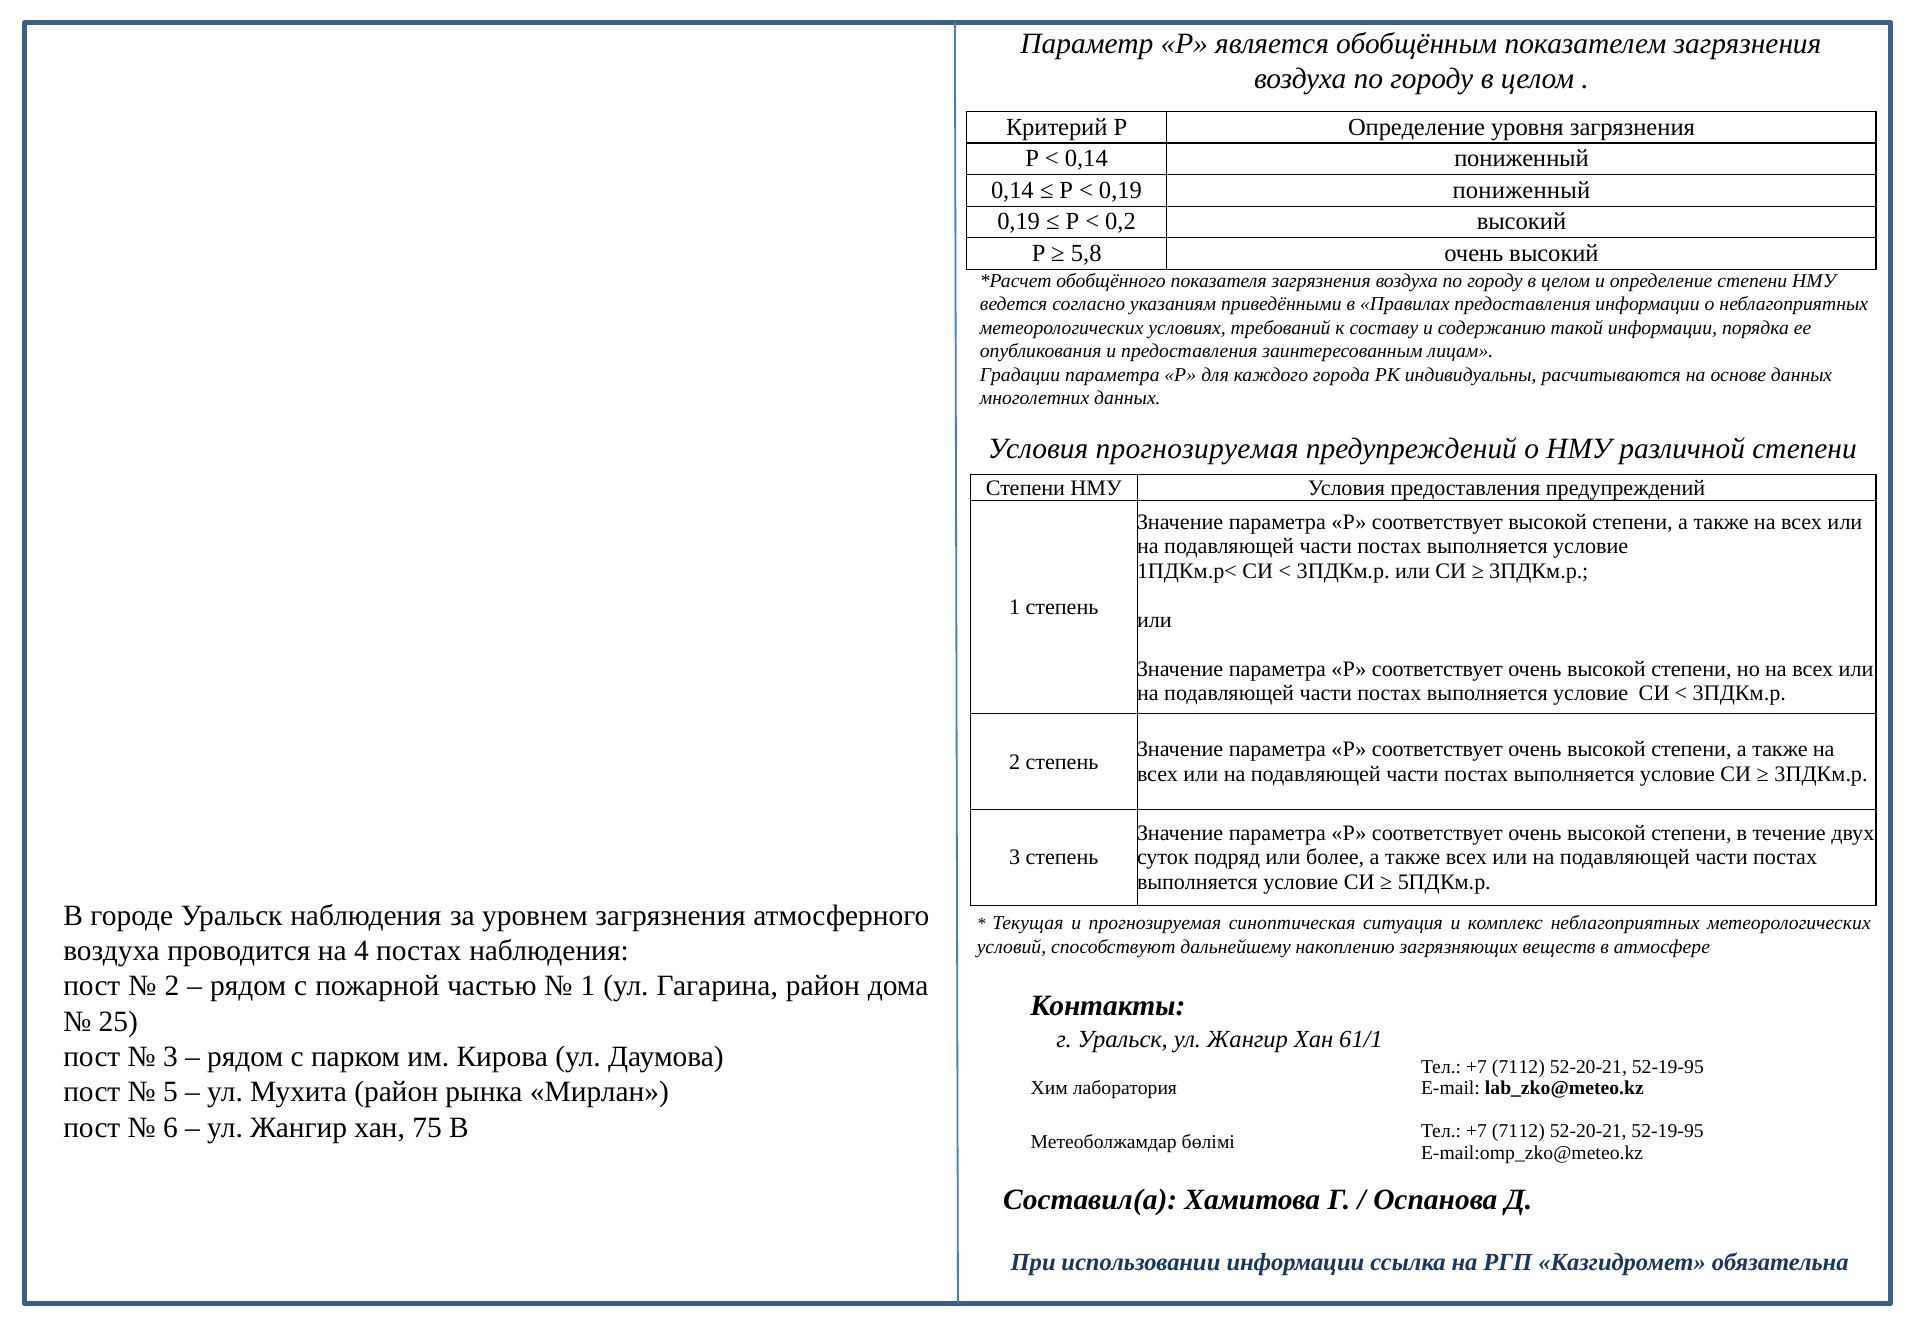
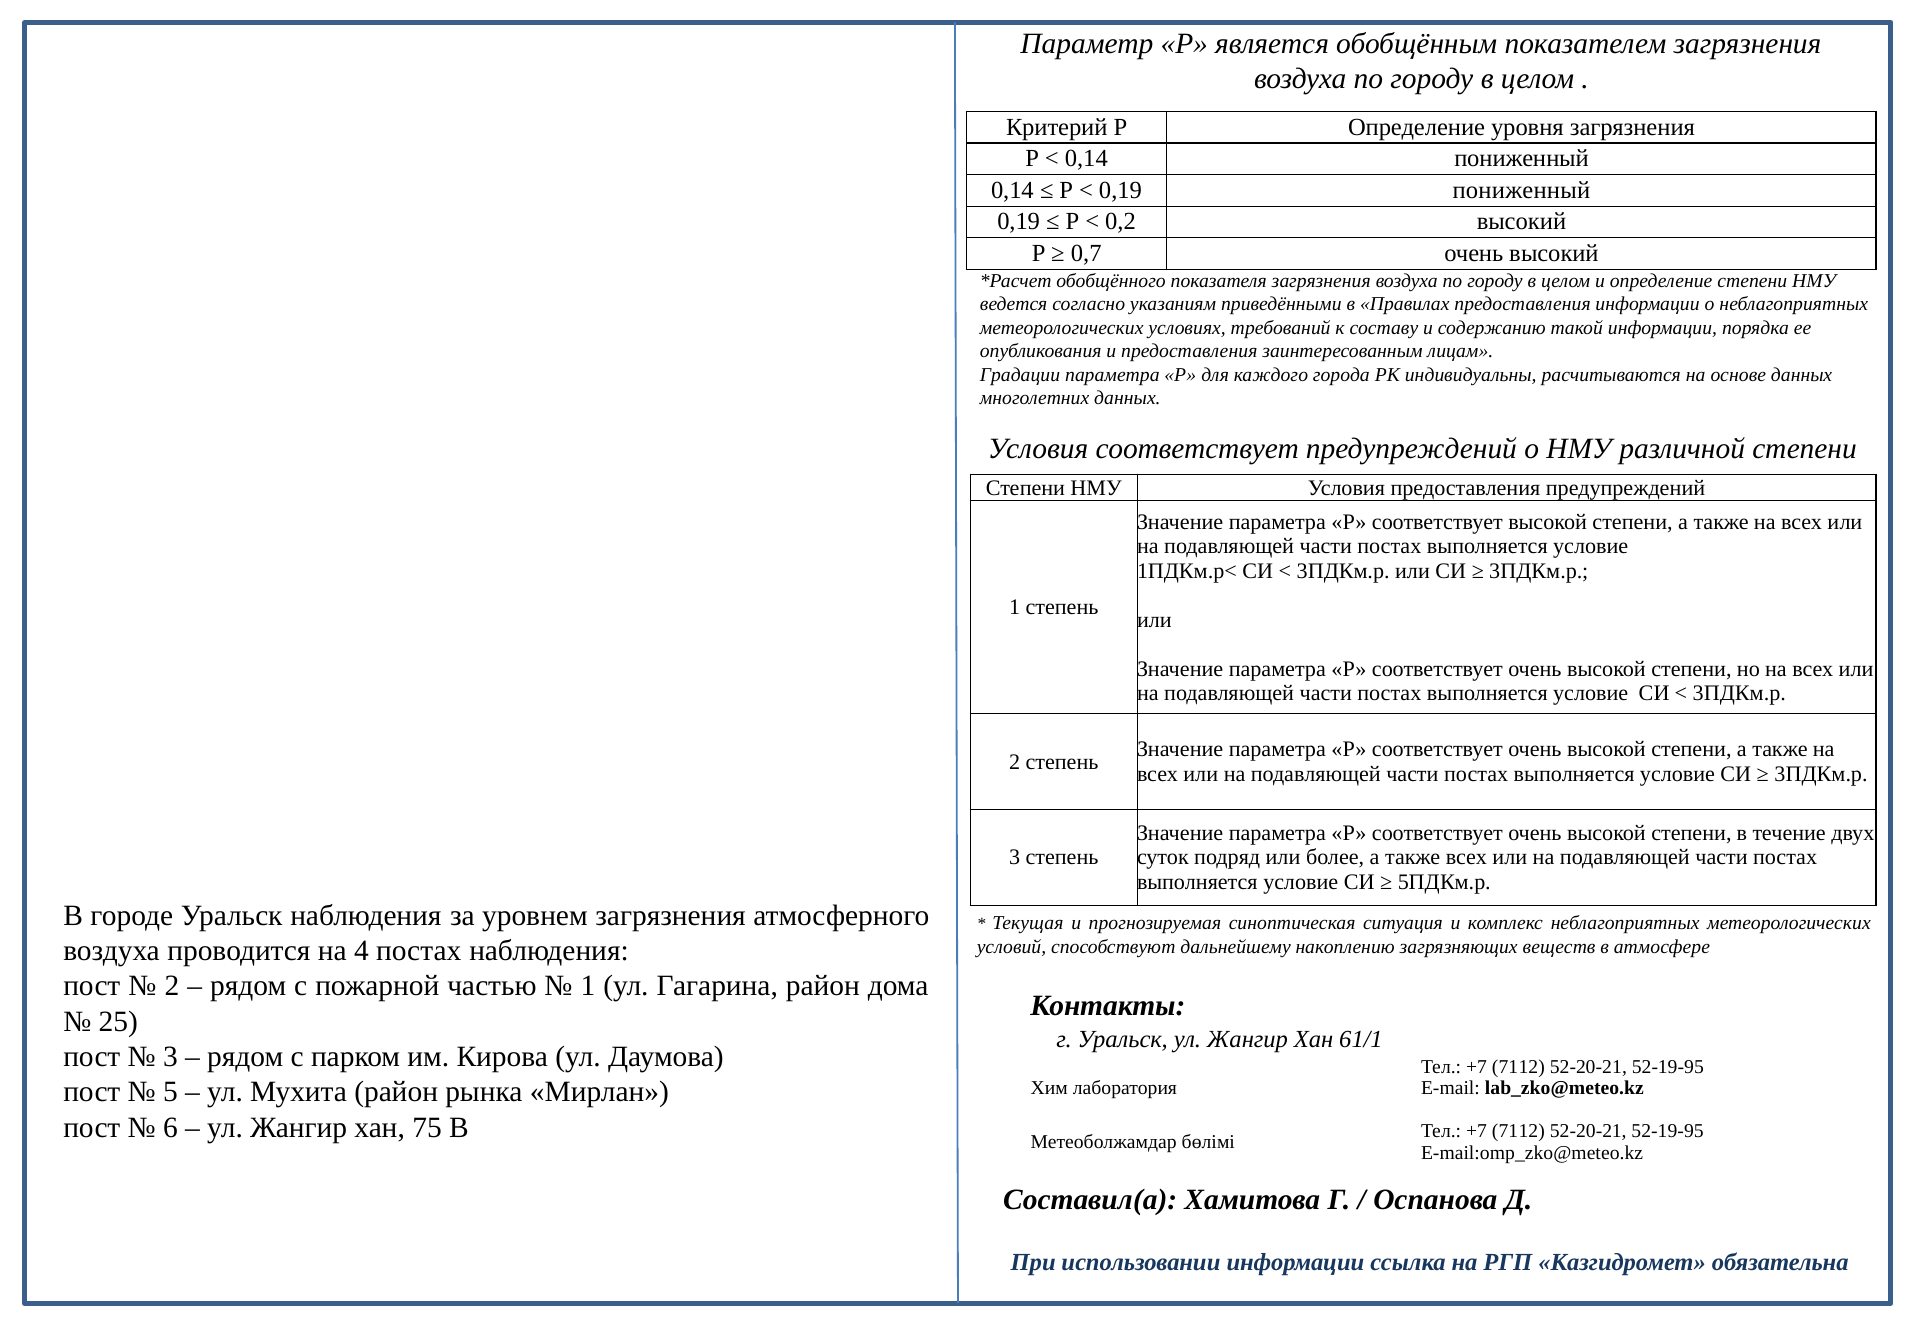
5,8: 5,8 -> 0,7 (1086, 253)
Условия прогнозируемая: прогнозируемая -> соответствует (1197, 449)
